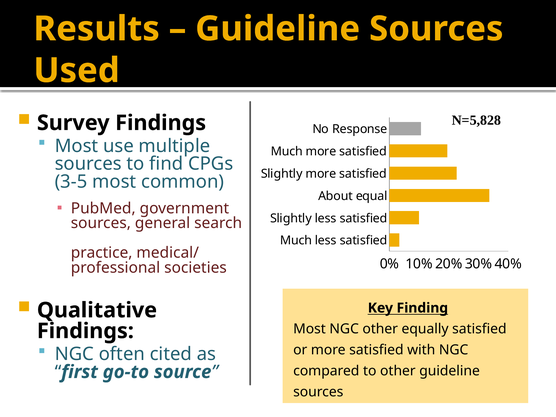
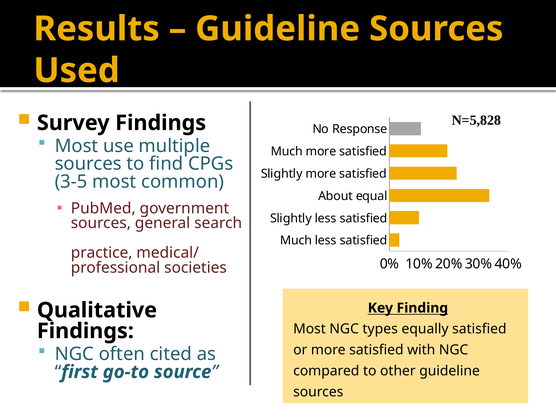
NGC other: other -> types (380, 329)
